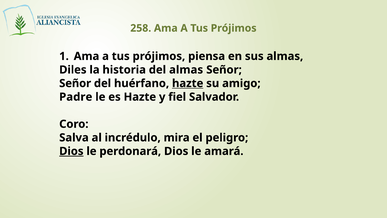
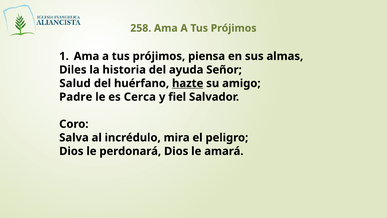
del almas: almas -> ayuda (186, 70)
Señor: Señor -> Salud (75, 83)
es Hazte: Hazte -> Cerca (140, 97)
Dios underline: present -> none (71, 151)
